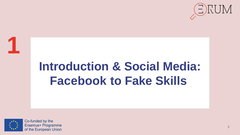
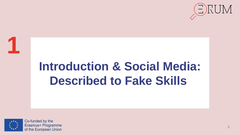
Facebook: Facebook -> Described (78, 81)
